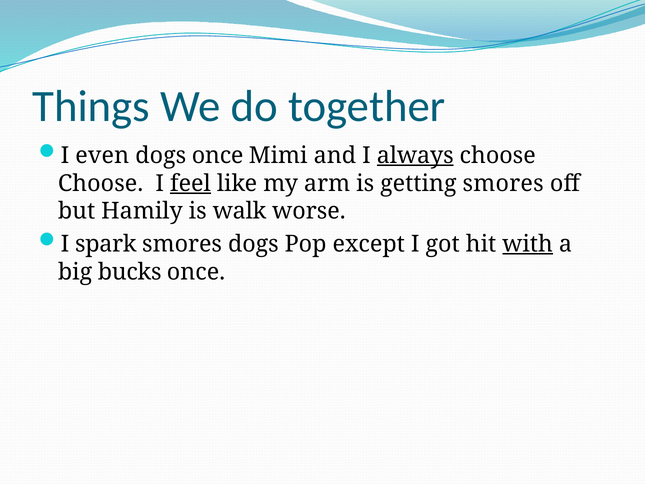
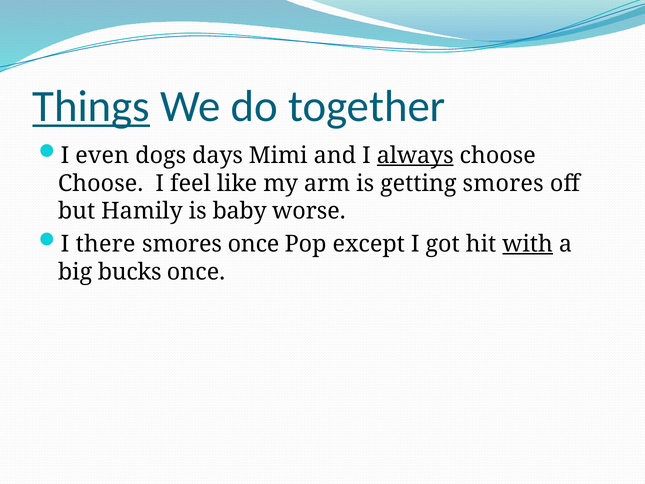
Things underline: none -> present (91, 107)
dogs once: once -> days (218, 155)
feel underline: present -> none (190, 183)
walk: walk -> baby (240, 211)
spark: spark -> there (106, 244)
smores dogs: dogs -> once (253, 244)
